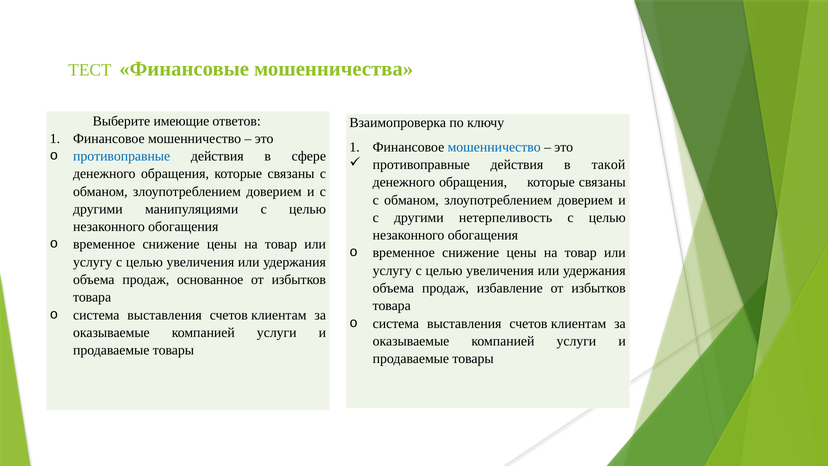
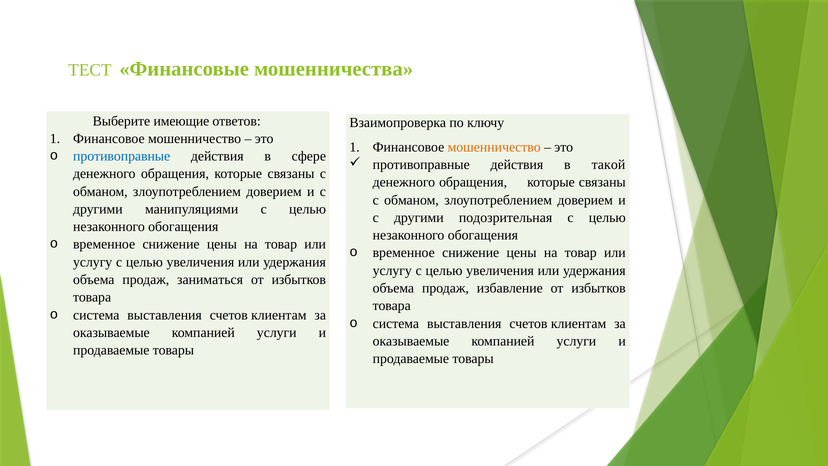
мошенничество colour: blue -> orange (494, 147)
нетерпеливость: нетерпеливость -> подозрительная (506, 218)
основанное: основанное -> заниматься (210, 280)
